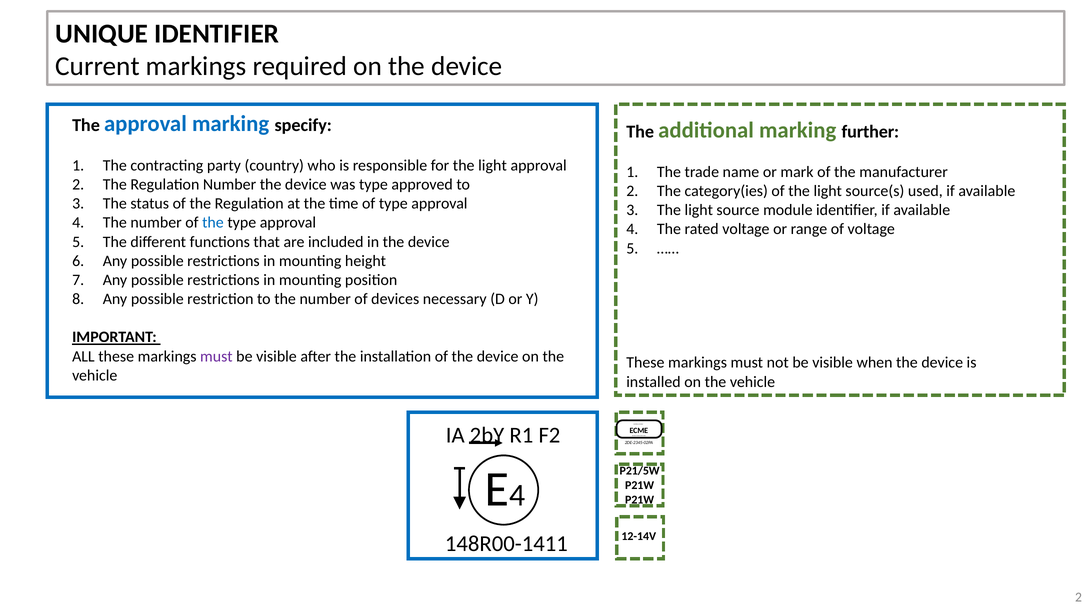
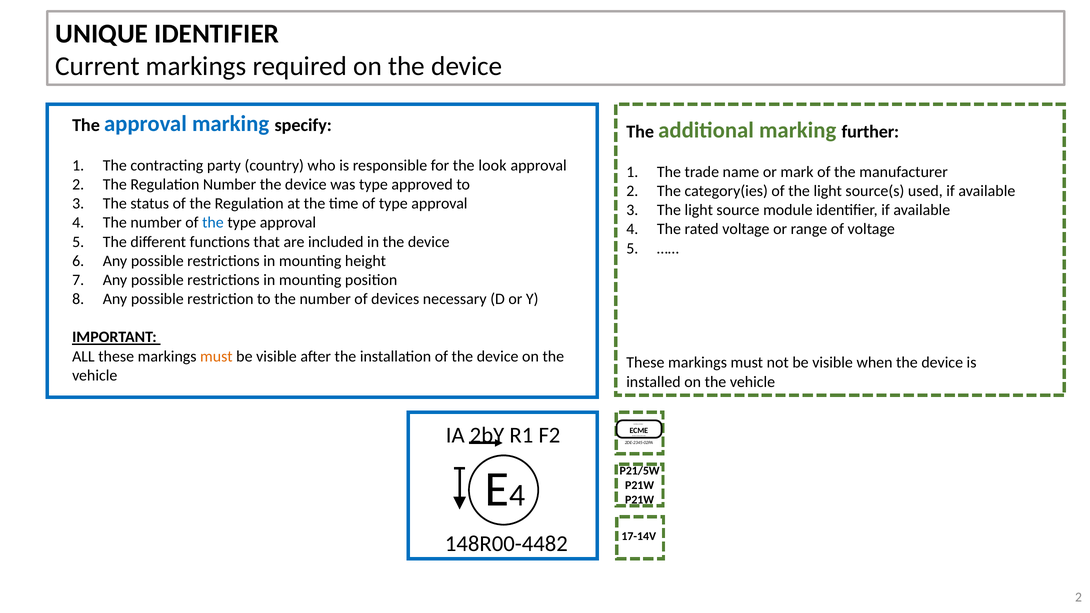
for the light: light -> look (492, 166)
must colour: purple -> orange (216, 356)
12-14V: 12-14V -> 17-14V (639, 536)
148R00-1411: 148R00-1411 -> 148R00-4482 (506, 544)
